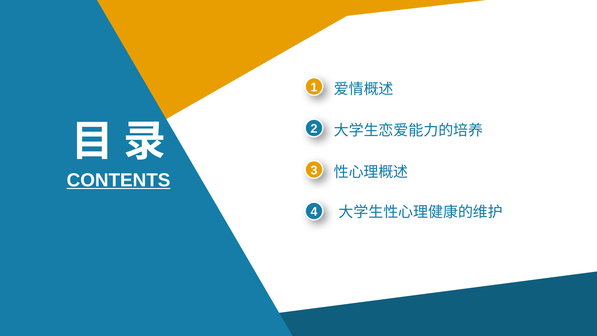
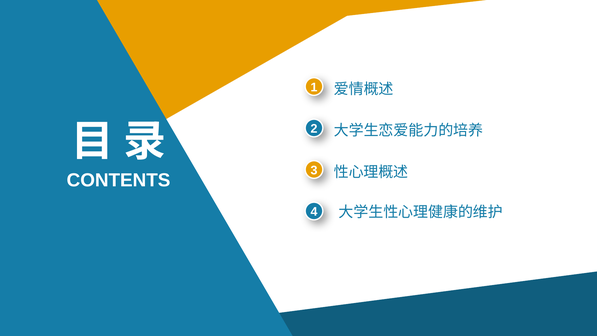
CONTENTS underline: present -> none (118, 180)
